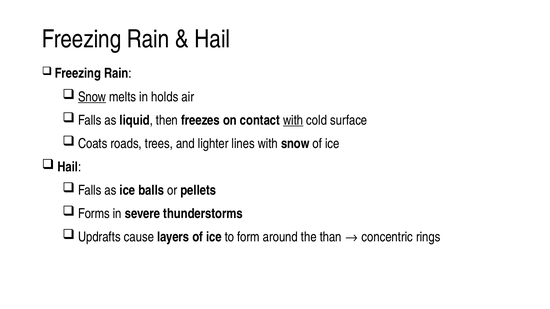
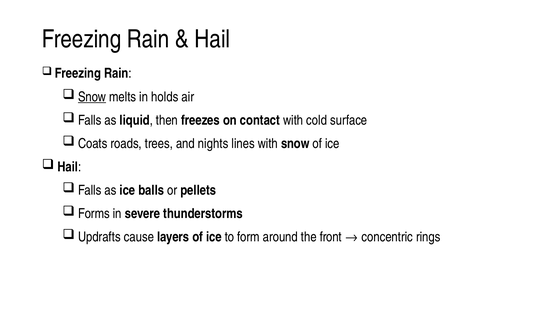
with underline: present -> none (293, 120)
lighter: lighter -> nights (213, 144)
than: than -> front (331, 237)
